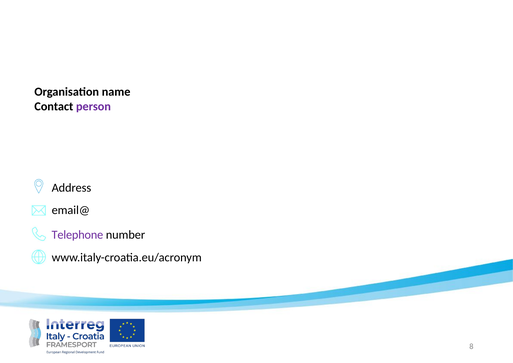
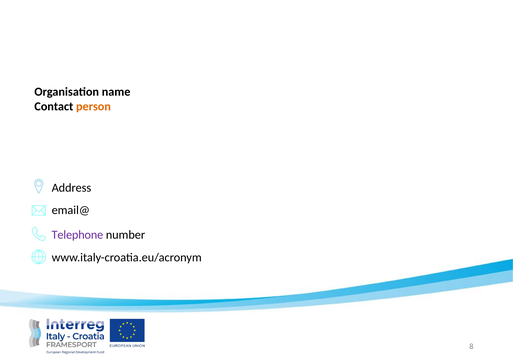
person colour: purple -> orange (93, 106)
